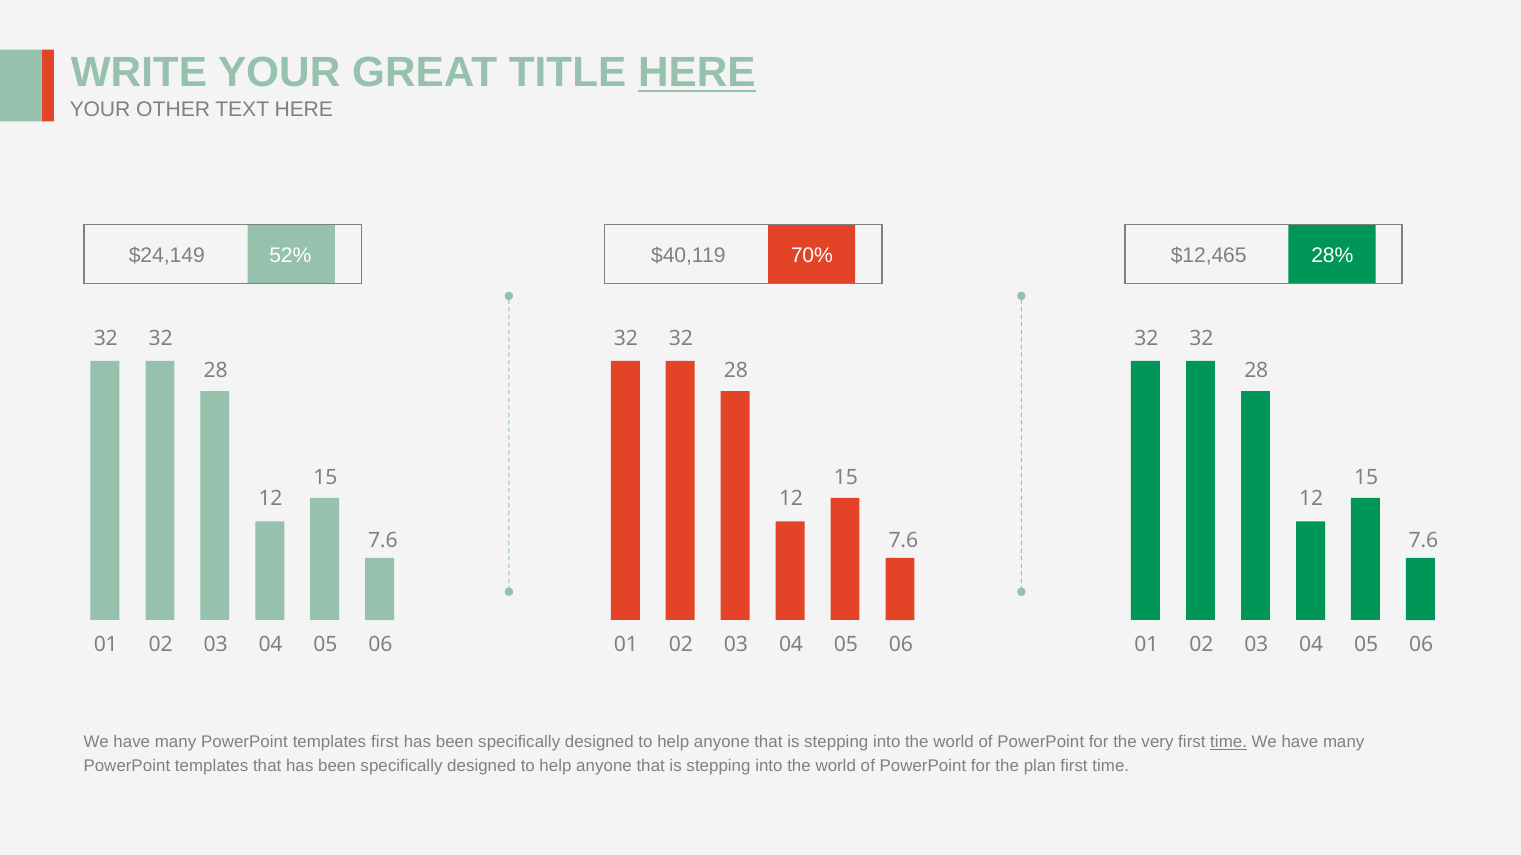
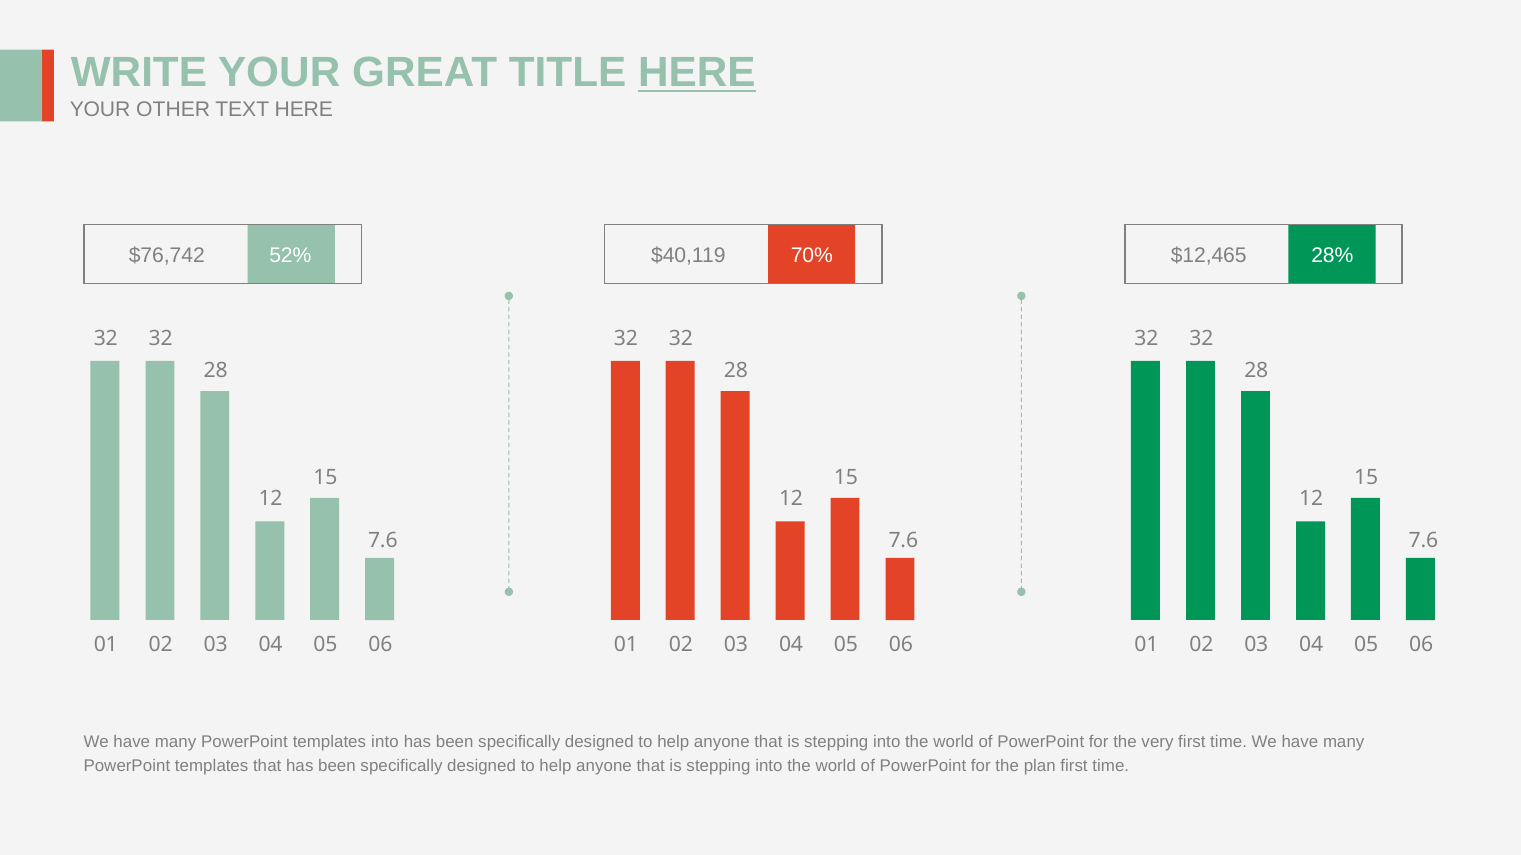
$24,149: $24,149 -> $76,742 (167, 256)
templates first: first -> into (385, 742)
time underline: present -> none (1229, 742)
